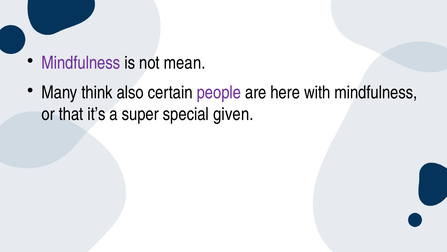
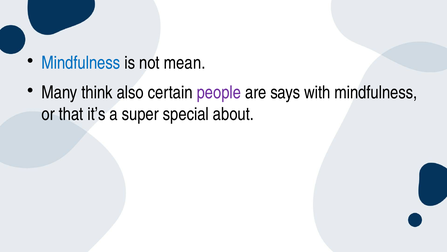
Mindfulness colour: purple -> blue (81, 63)
here: here -> says (285, 92)
given: given -> about (233, 114)
